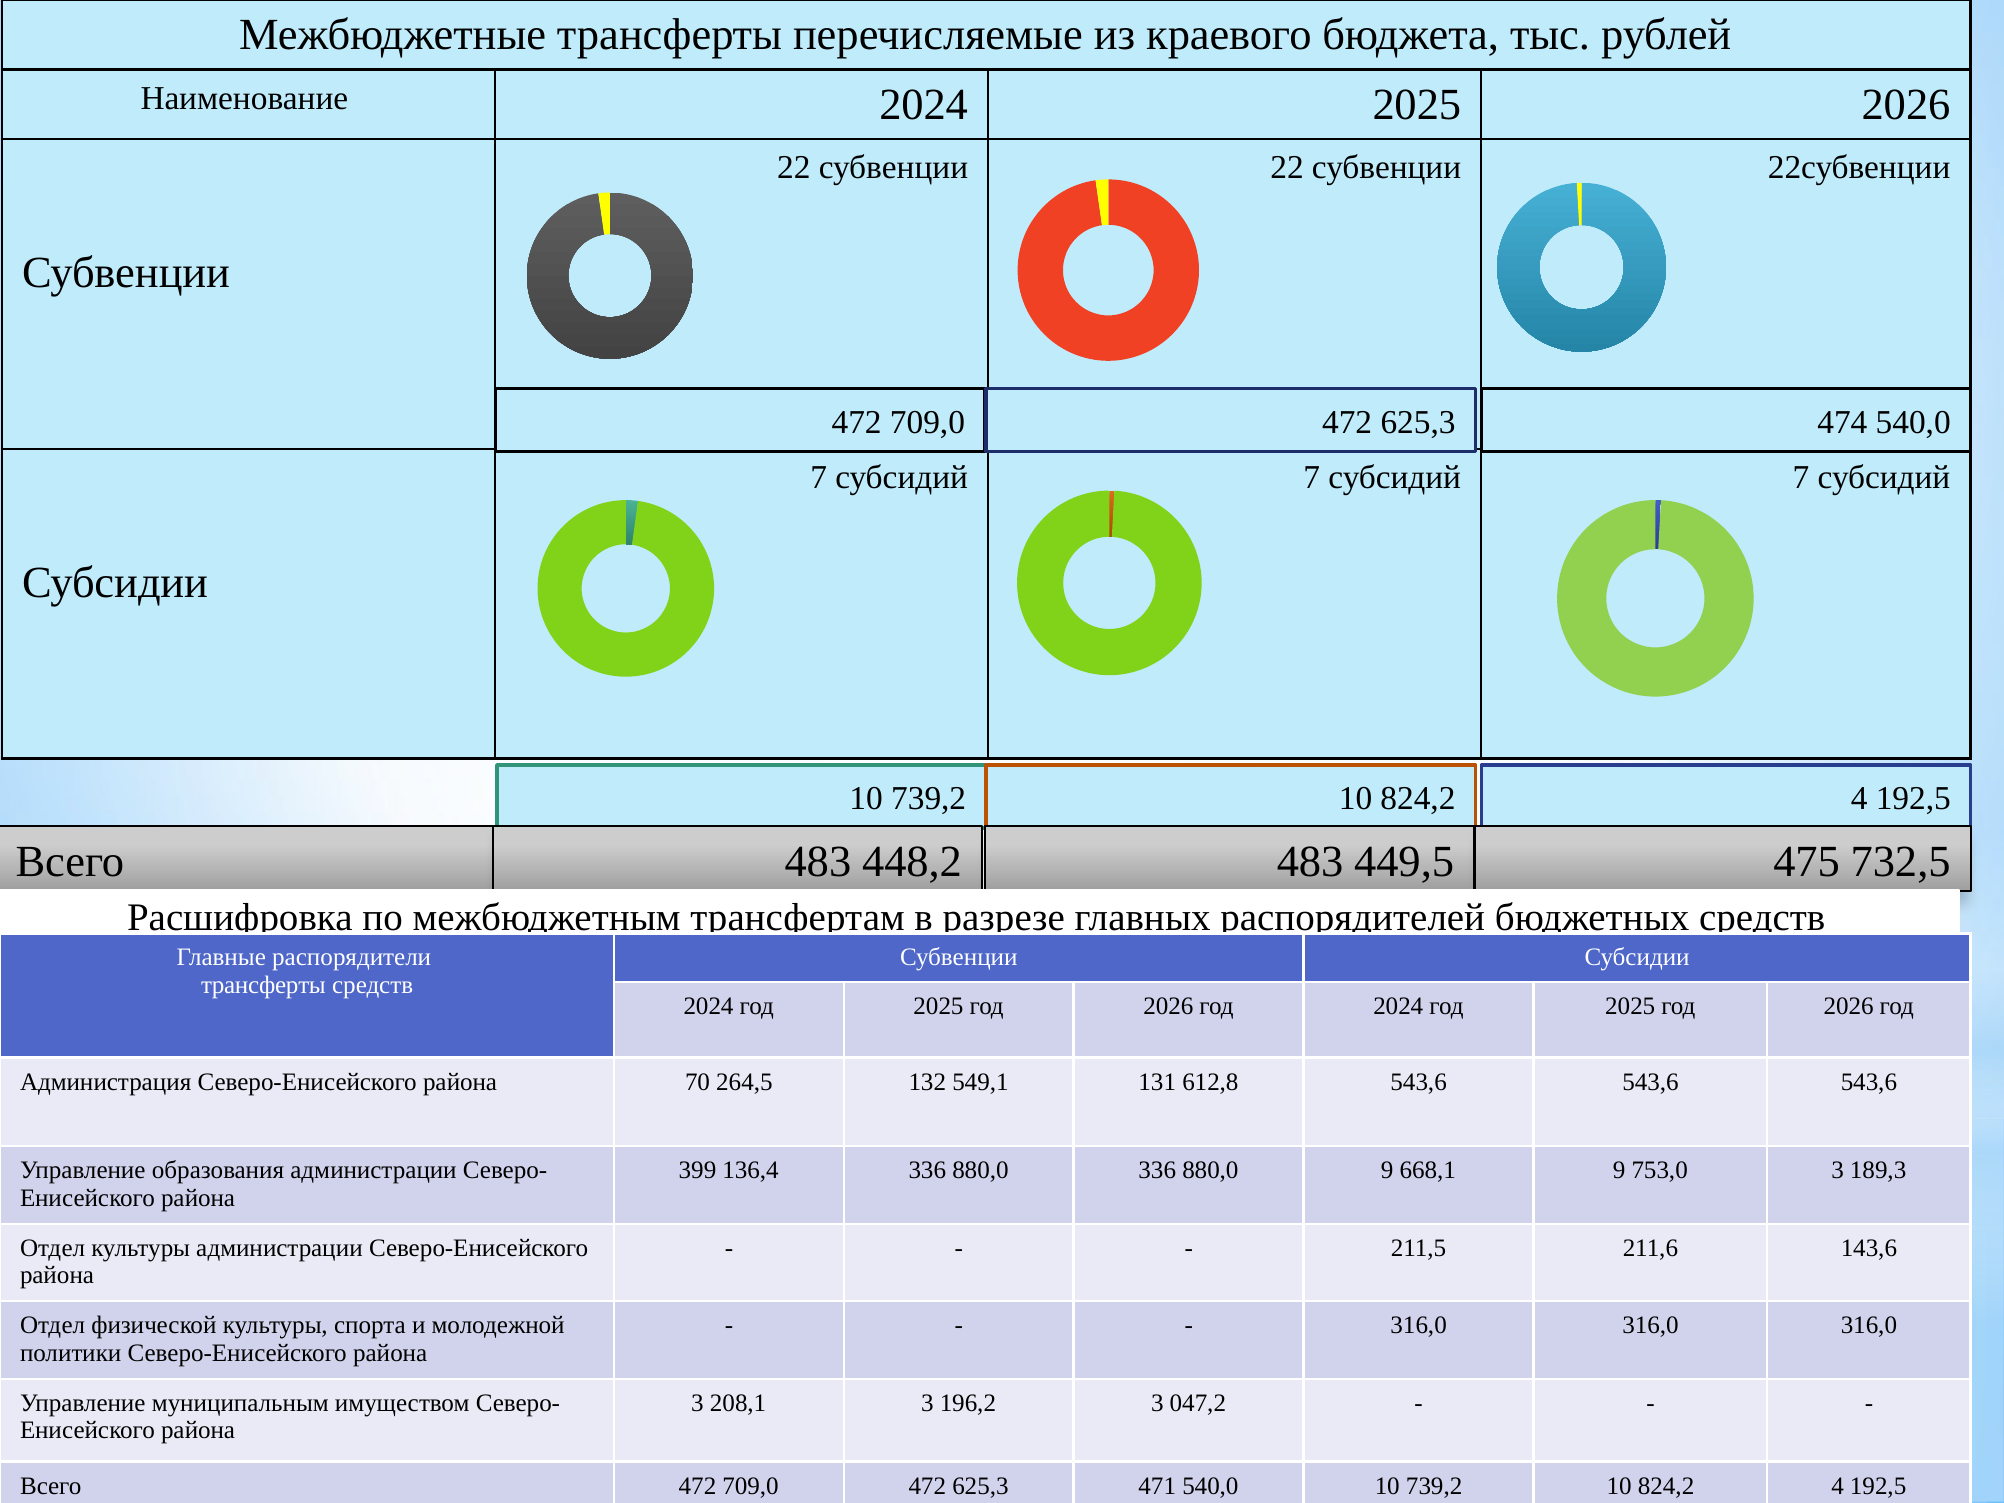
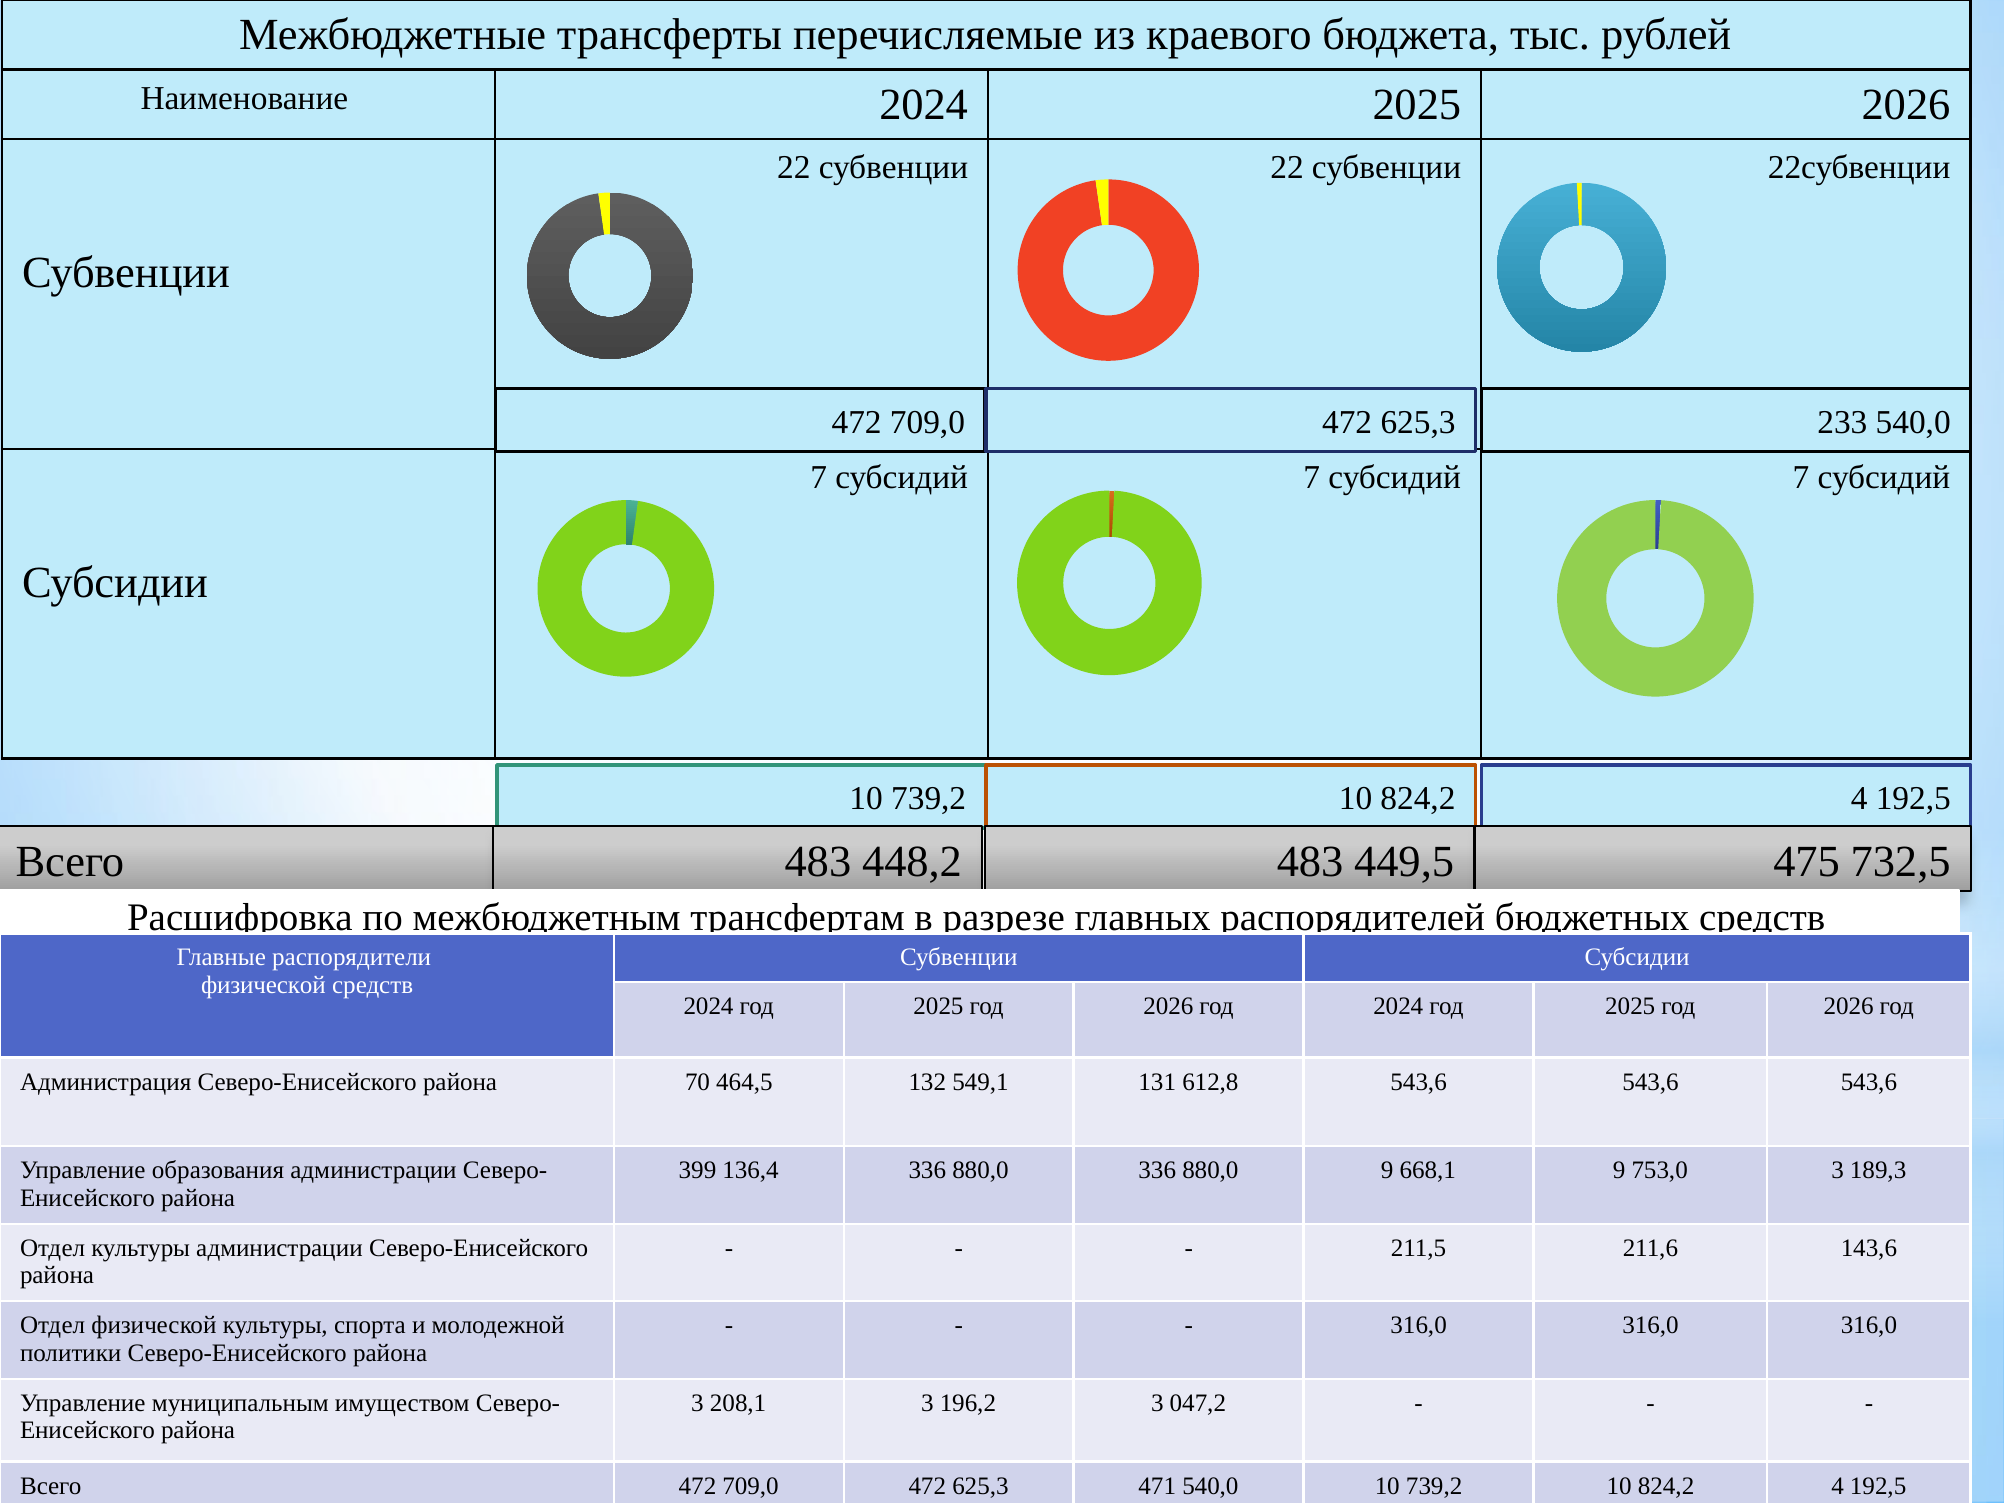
474: 474 -> 233 (1842, 422)
трансферты: трансферты -> физической (263, 985)
264,5: 264,5 -> 464,5 (744, 1082)
